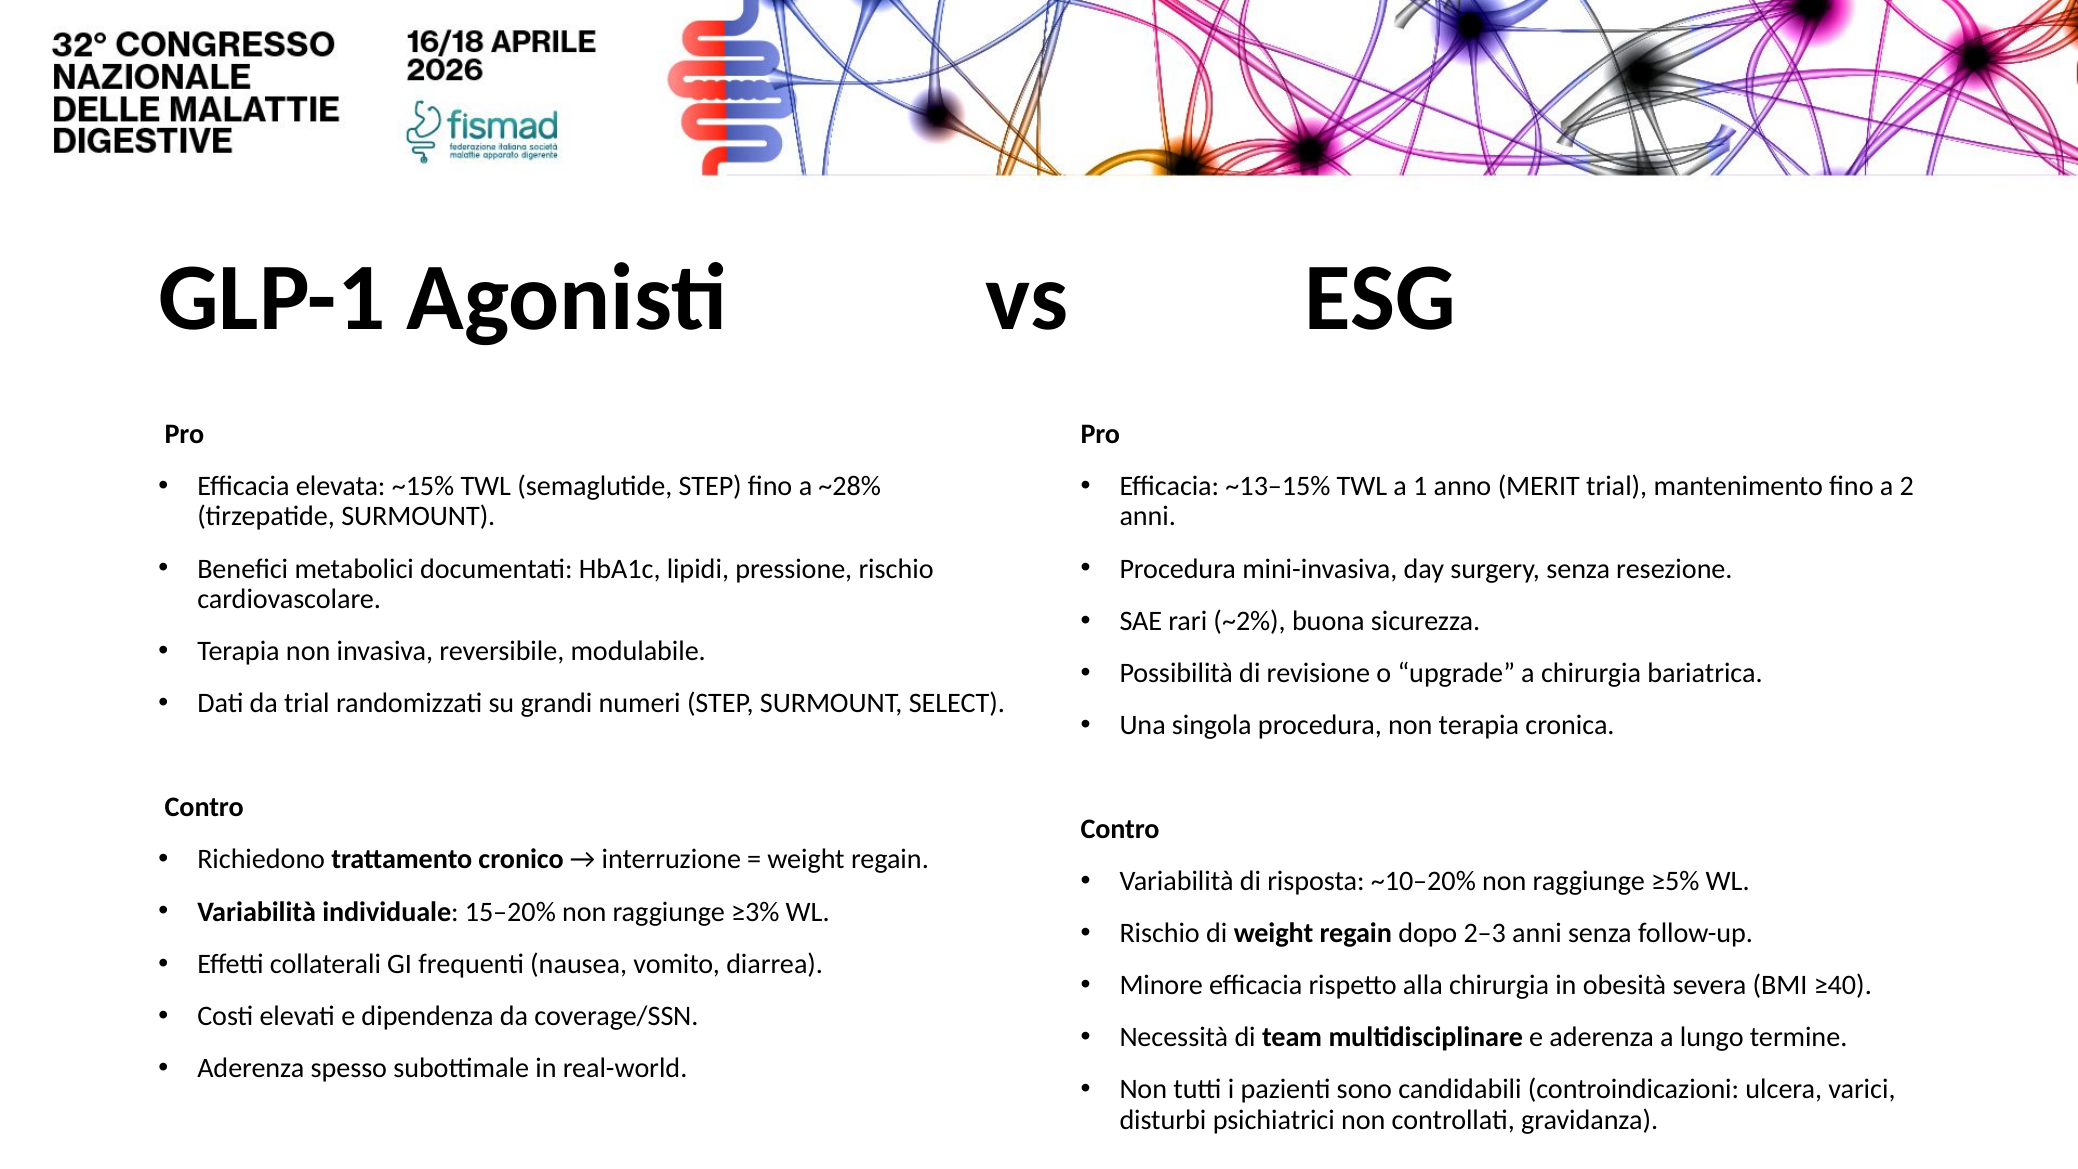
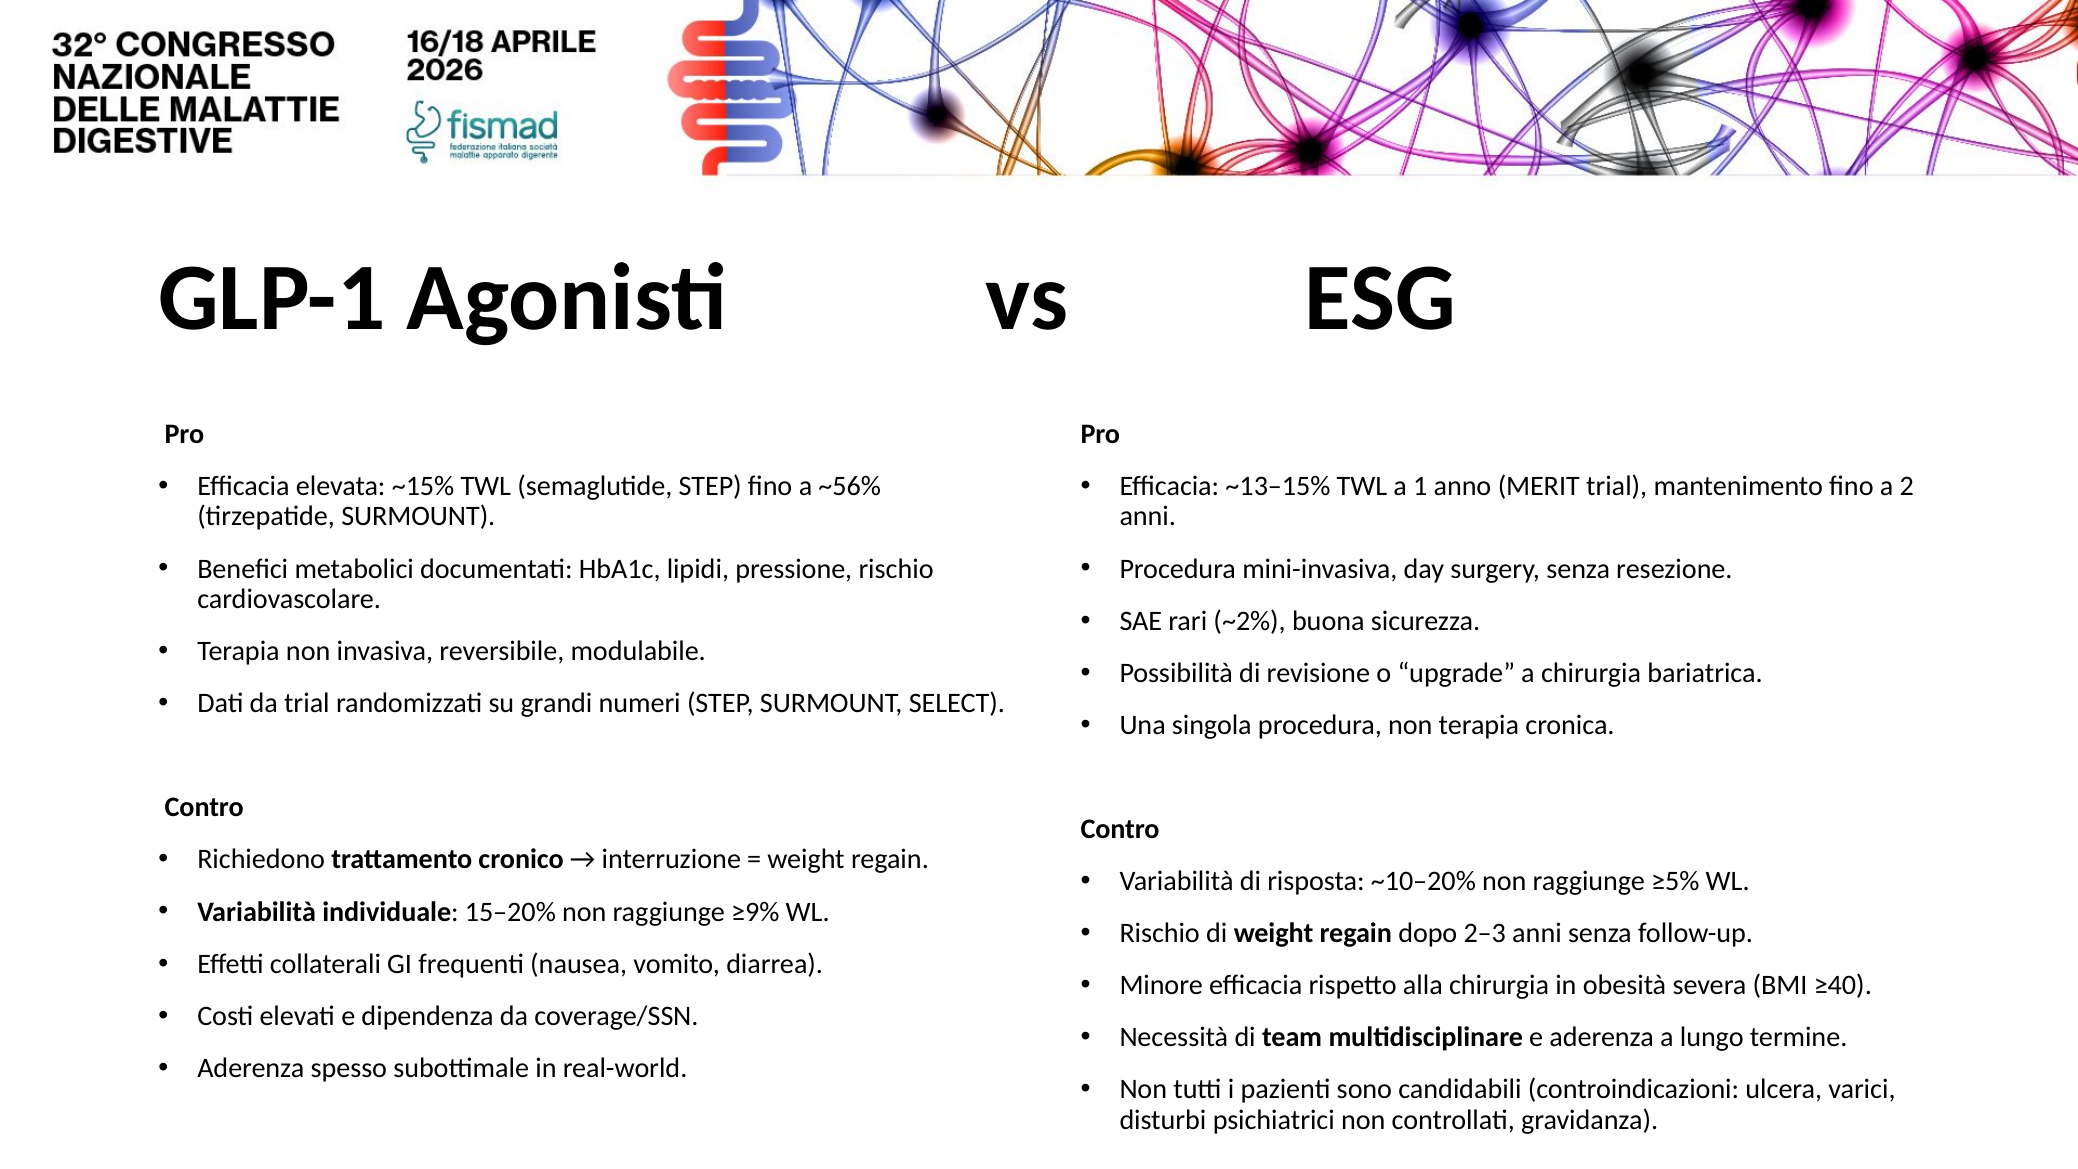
~28%: ~28% -> ~56% (850, 486)
≥3%: ≥3% -> ≥9% (755, 912)
